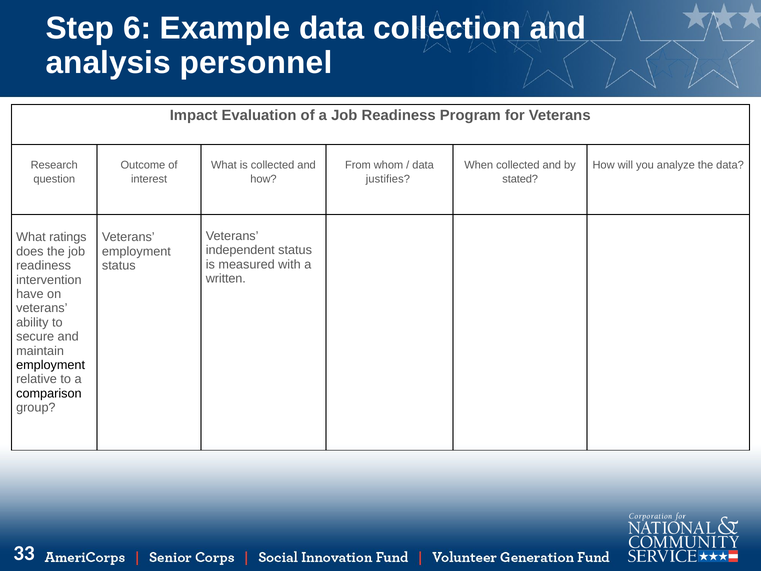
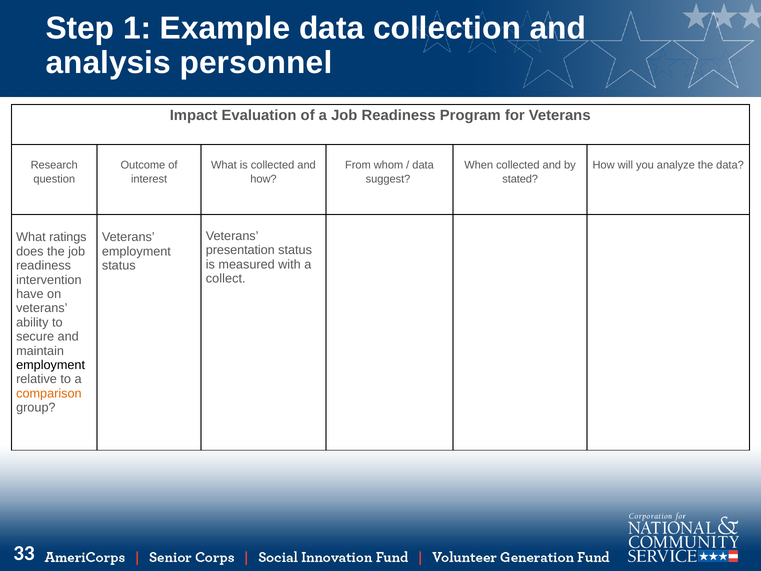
6: 6 -> 1 (137, 28)
justifies: justifies -> suggest (388, 179)
independent: independent -> presentation (240, 250)
written: written -> collect (226, 278)
comparison colour: black -> orange (49, 393)
